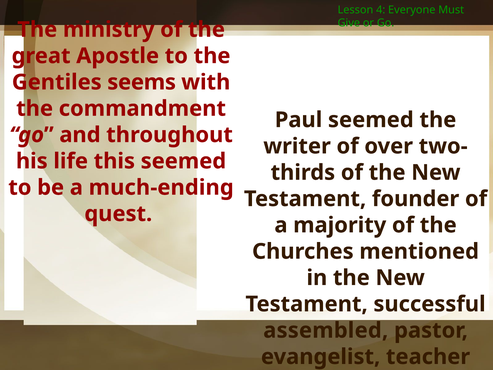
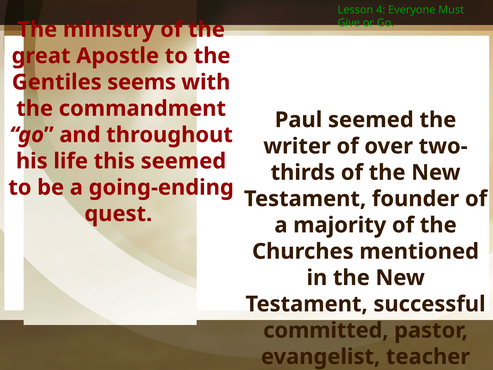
much-ending: much-ending -> going-ending (161, 187)
assembled: assembled -> committed (326, 330)
